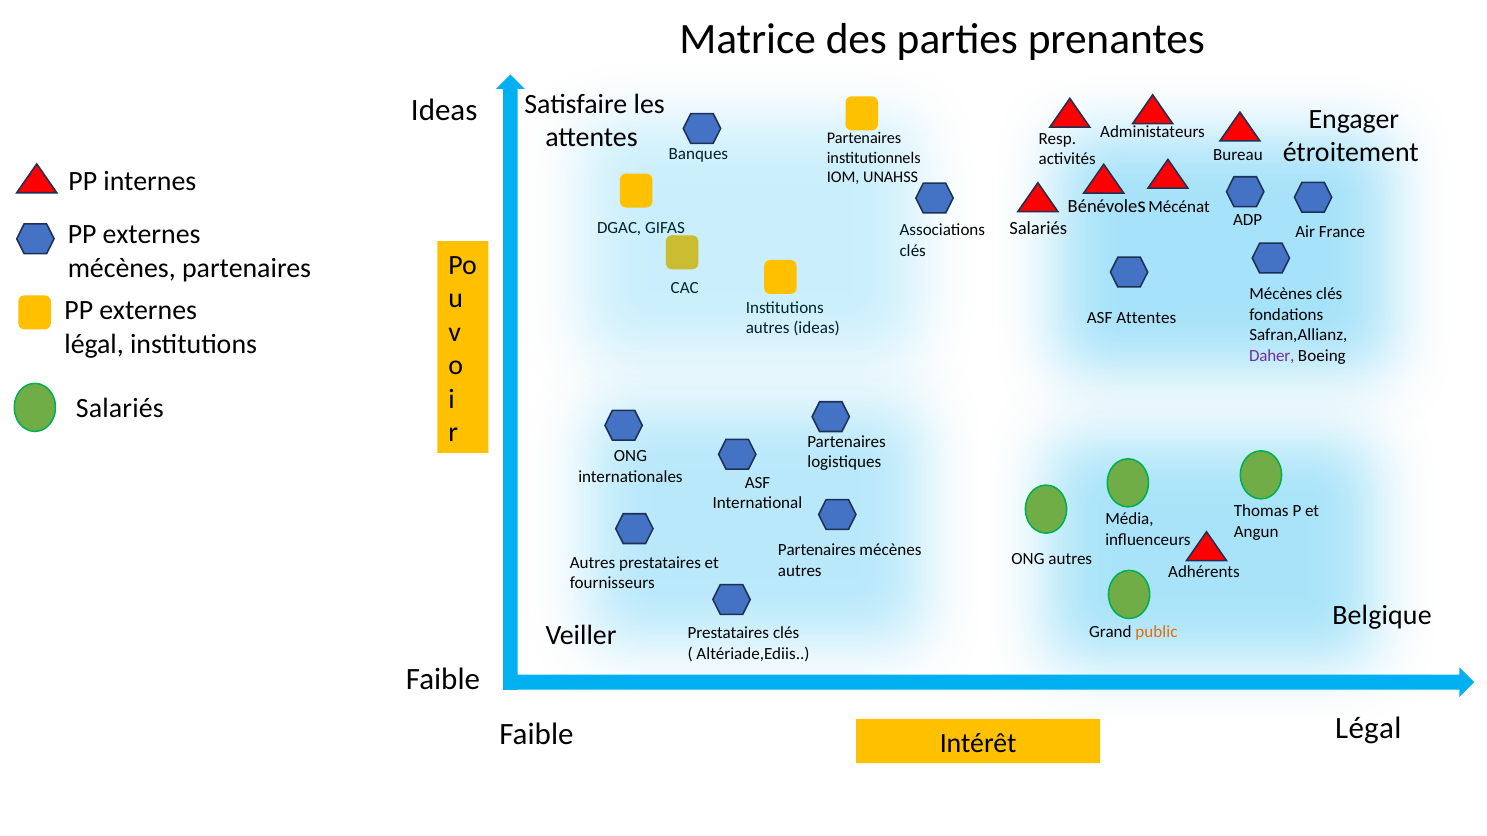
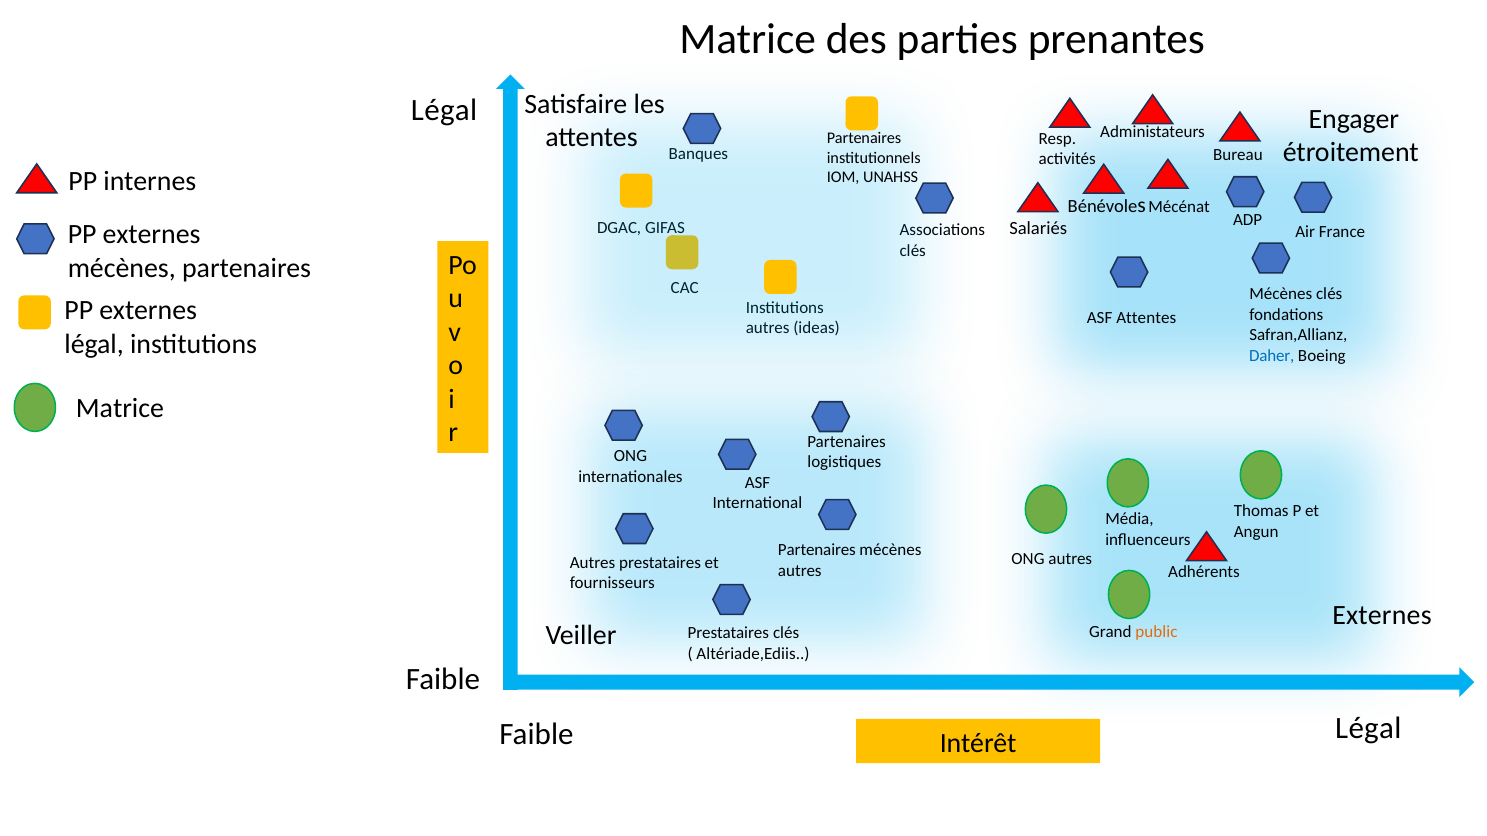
Ideas: Ideas -> Légal (444, 111)
Daher colour: purple -> blue (1272, 356)
Salariés: Salariés -> Matrice (120, 409)
Belgique: Belgique -> Externes (1382, 616)
